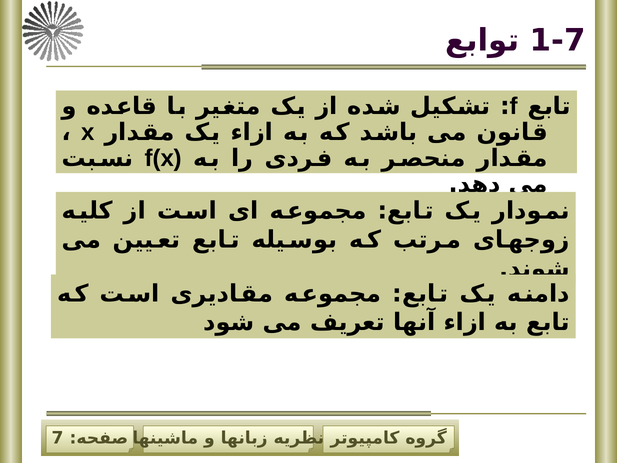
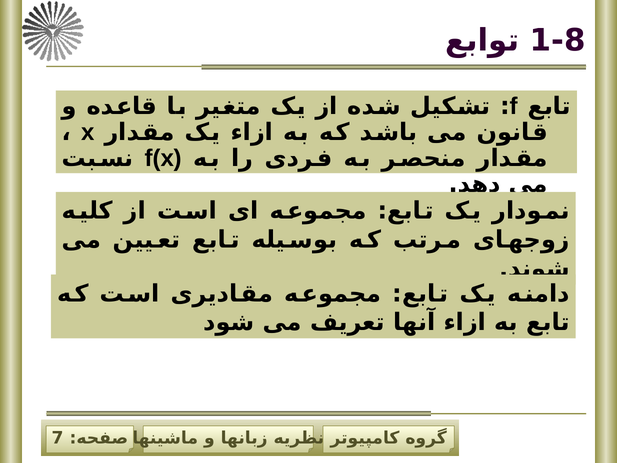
1-7: 1-7 -> 1-8 (558, 41)
